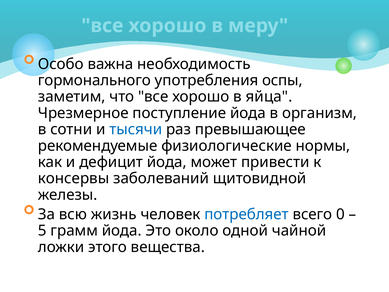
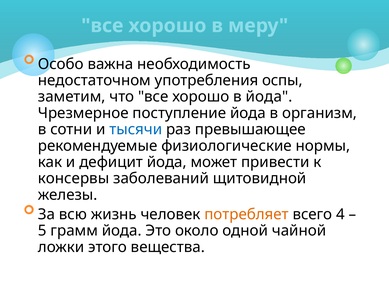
гормонального: гормонального -> недостаточном (94, 80)
в яйца: яйца -> йода (269, 97)
потребляет colour: blue -> orange (247, 214)
0: 0 -> 4 (340, 214)
